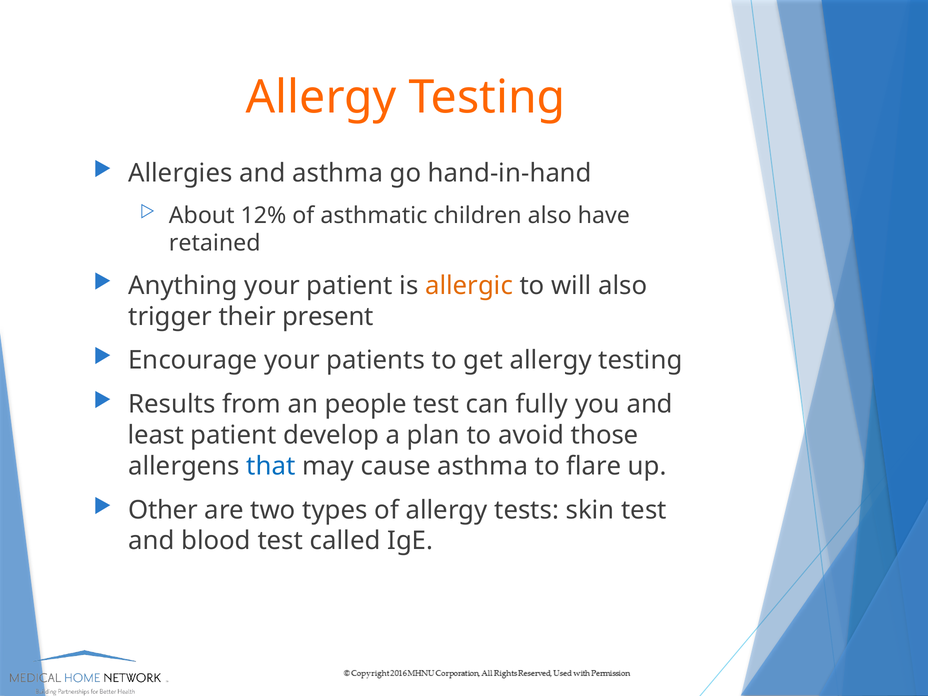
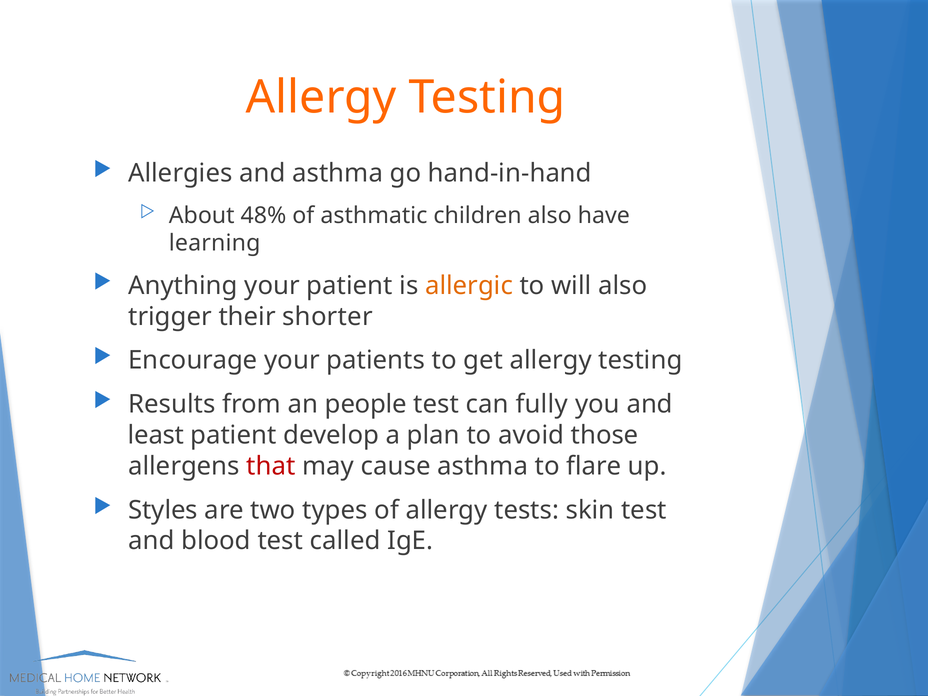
12%: 12% -> 48% (263, 215)
retained: retained -> learning (215, 243)
present: present -> shorter (328, 317)
that colour: blue -> red (271, 466)
Other: Other -> Styles (163, 510)
